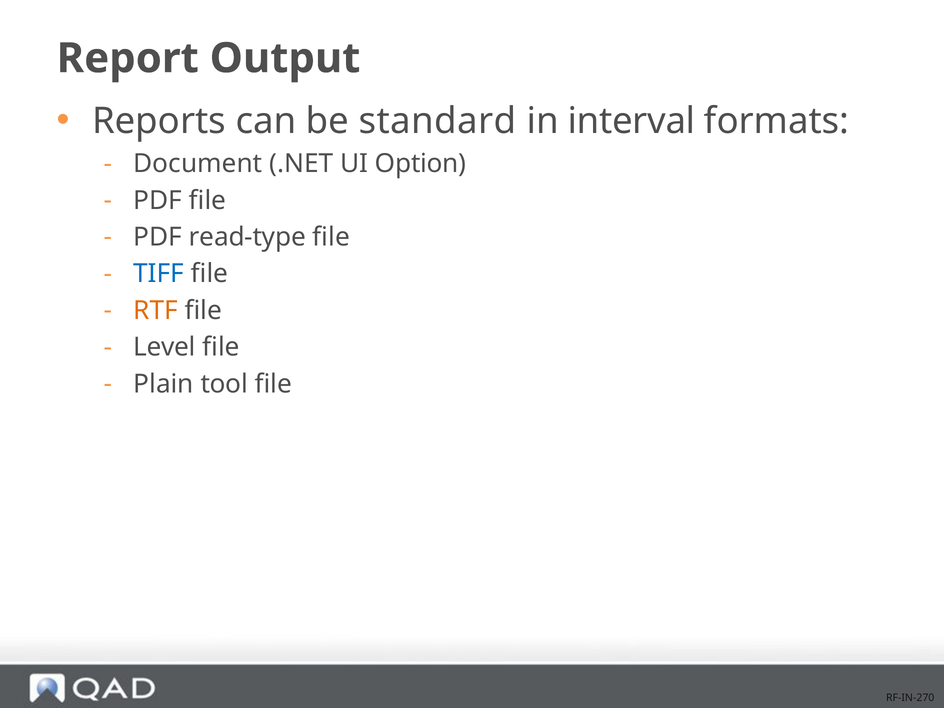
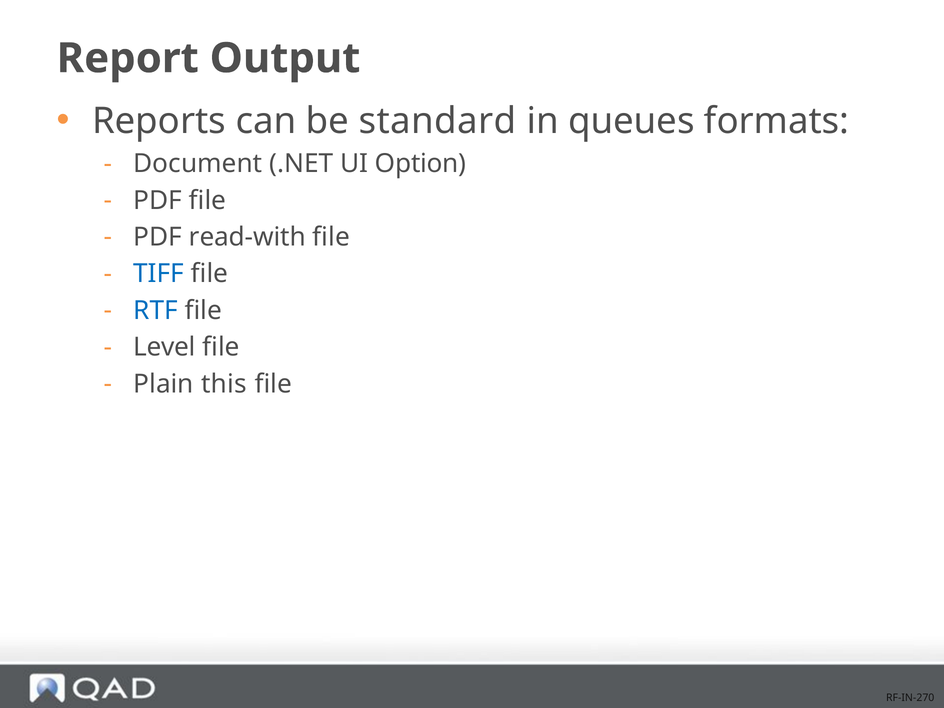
interval: interval -> queues (631, 121)
read-type: read-type -> read-with (247, 237)
RTF colour: orange -> blue (156, 311)
tool: tool -> this (224, 384)
